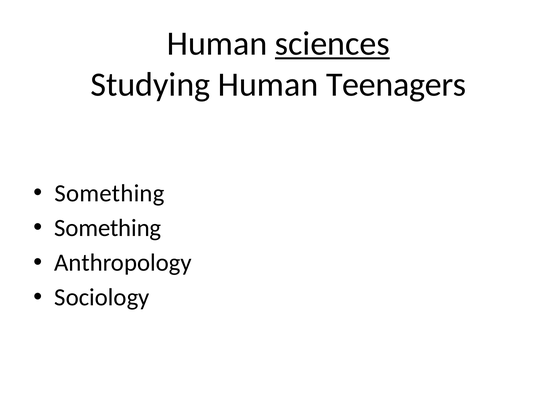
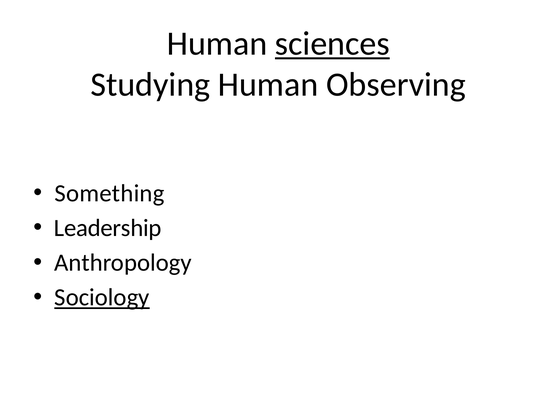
Teenagers: Teenagers -> Observing (396, 85)
Something: Something -> Leadership (108, 228)
Sociology underline: none -> present (102, 297)
